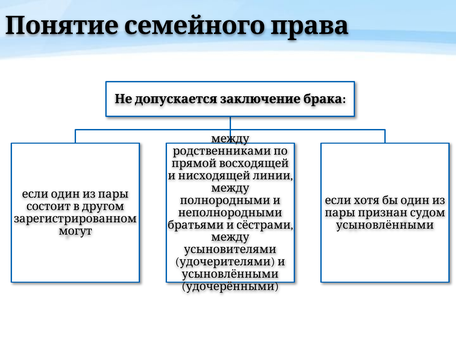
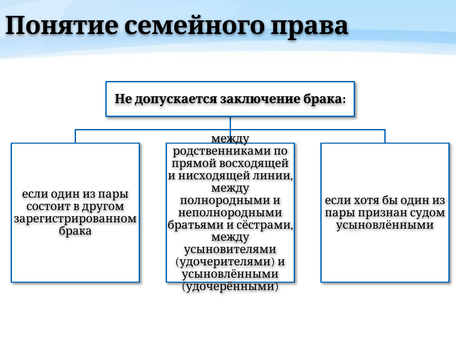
могут: могут -> брака (75, 231)
